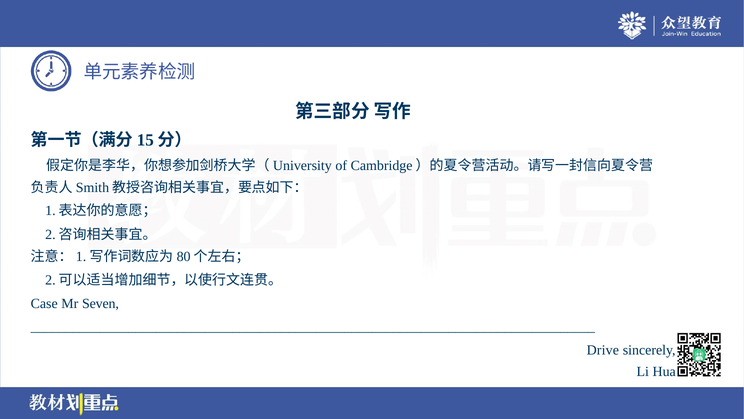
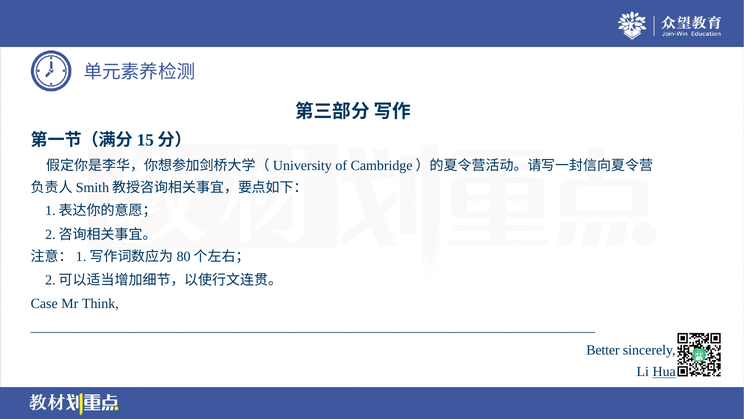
Seven: Seven -> Think (100, 303)
Drive: Drive -> Better (603, 350)
Hua underline: none -> present (664, 371)
